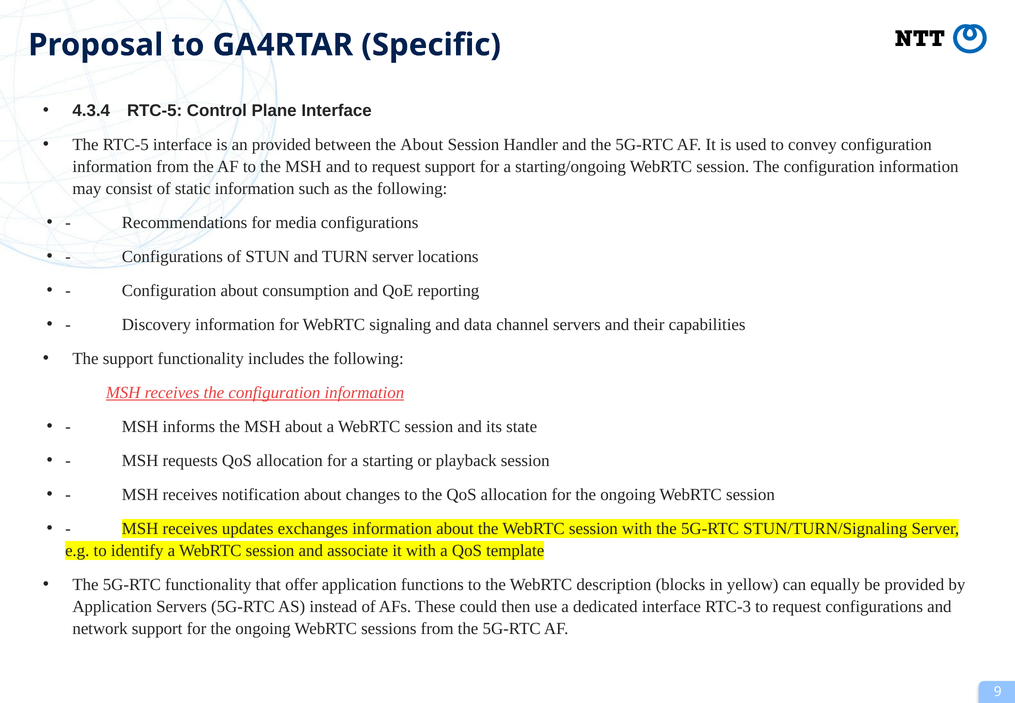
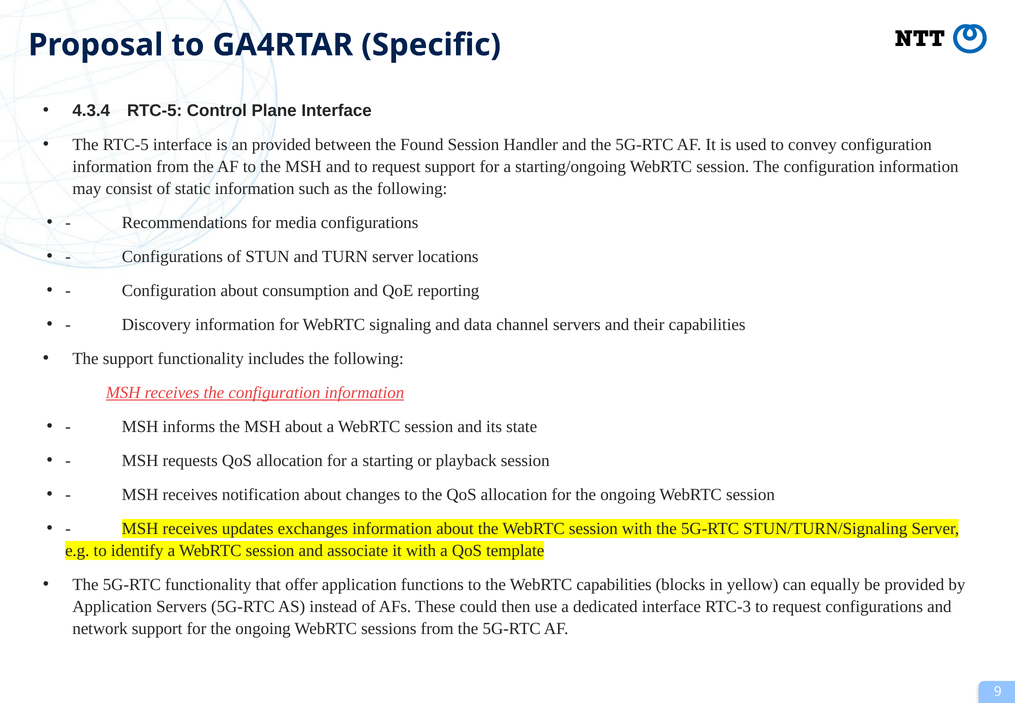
the About: About -> Found (422, 145)
WebRTC description: description -> capabilities (614, 584)
